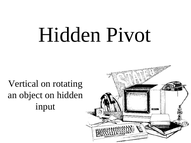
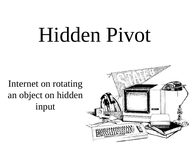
Vertical: Vertical -> Internet (23, 84)
